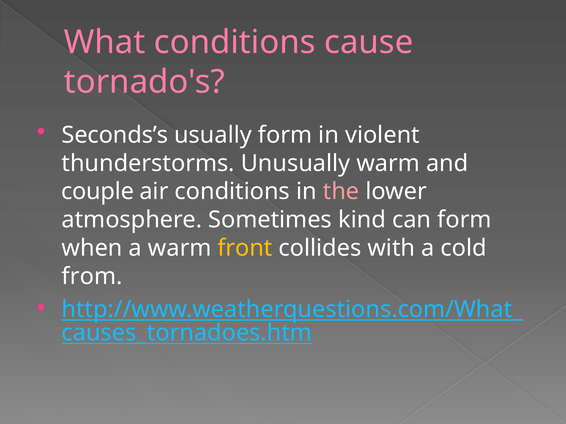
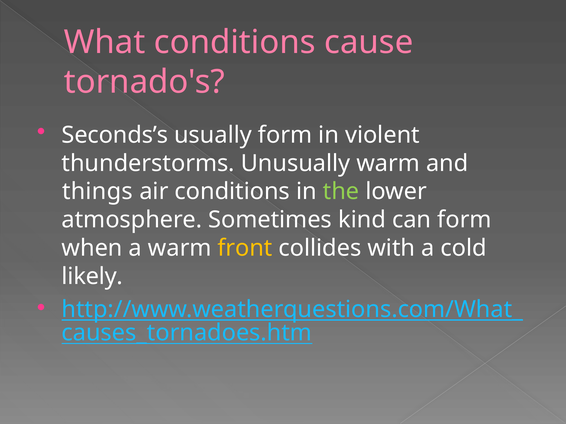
couple: couple -> things (97, 192)
the colour: pink -> light green (341, 192)
from: from -> likely (92, 277)
